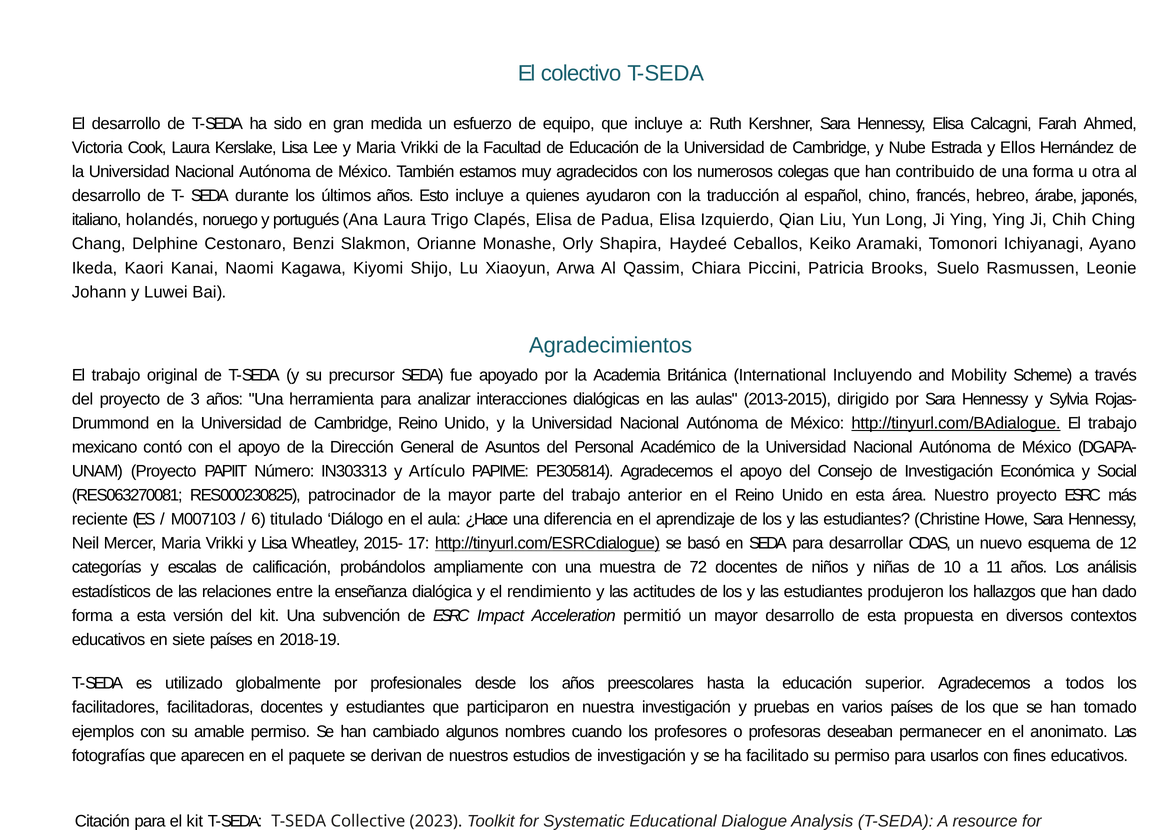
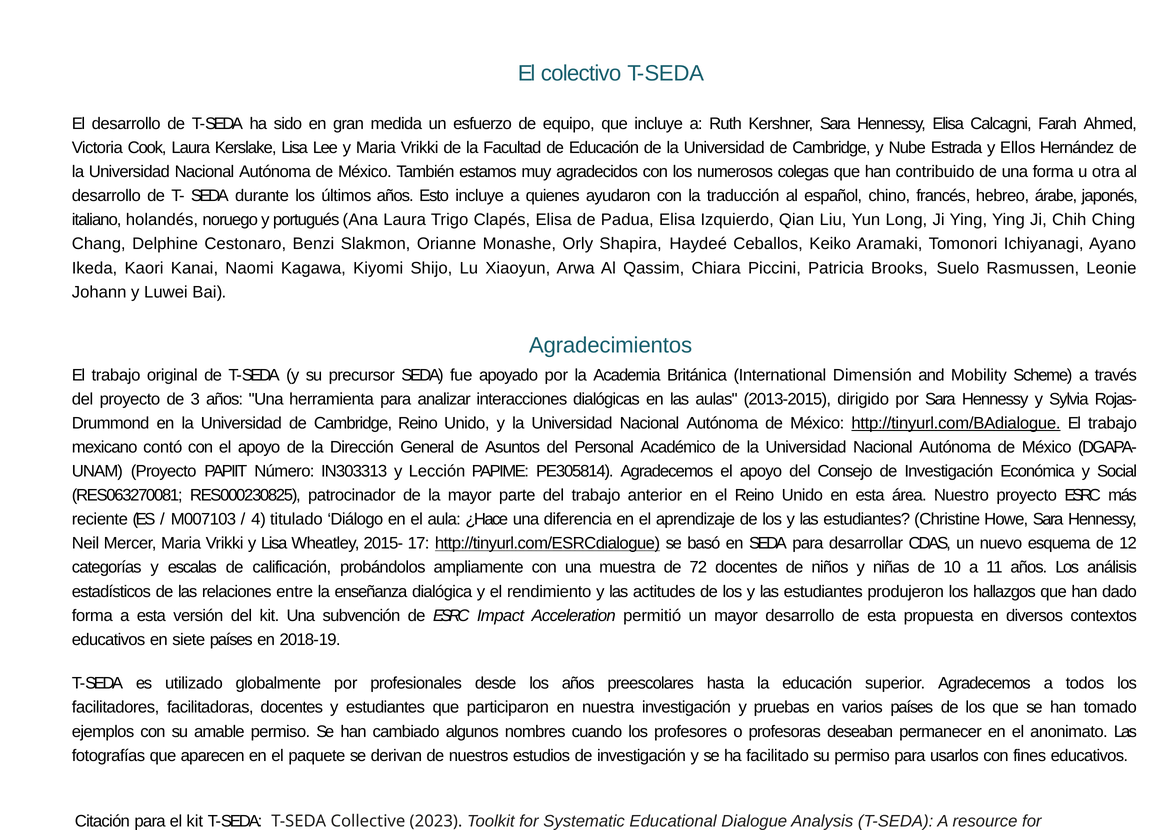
Incluyendo: Incluyendo -> Dimensión (872, 375)
Artículo: Artículo -> Lección (437, 471)
6: 6 -> 4 (259, 519)
